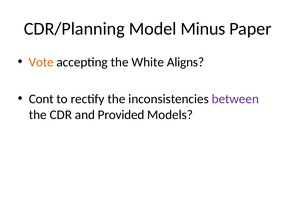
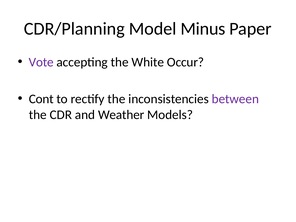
Vote colour: orange -> purple (41, 62)
Aligns: Aligns -> Occur (185, 62)
Provided: Provided -> Weather (121, 115)
